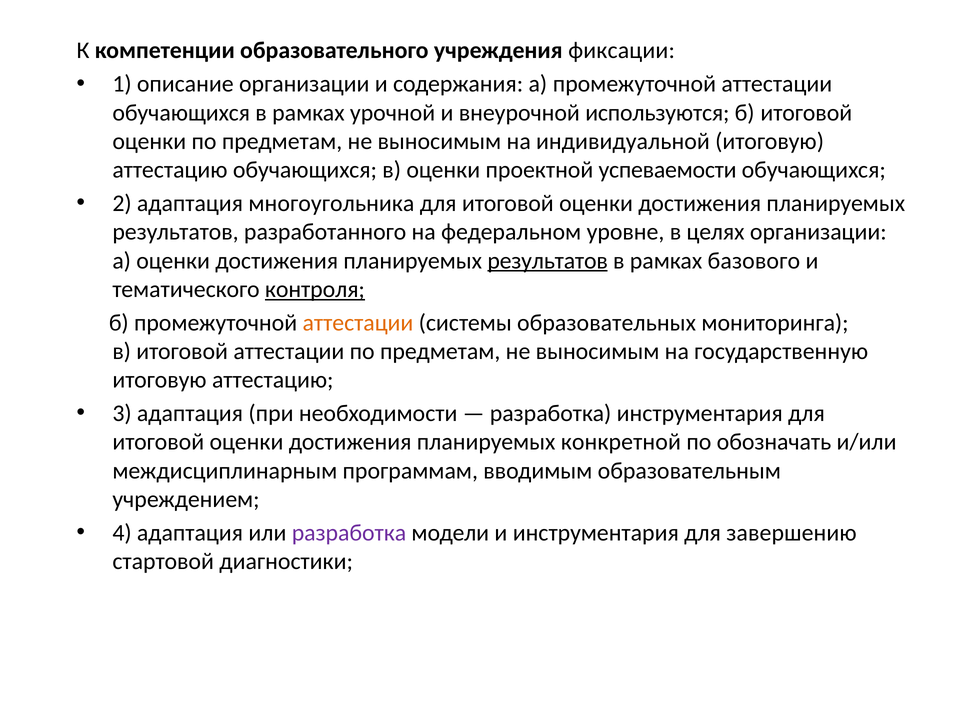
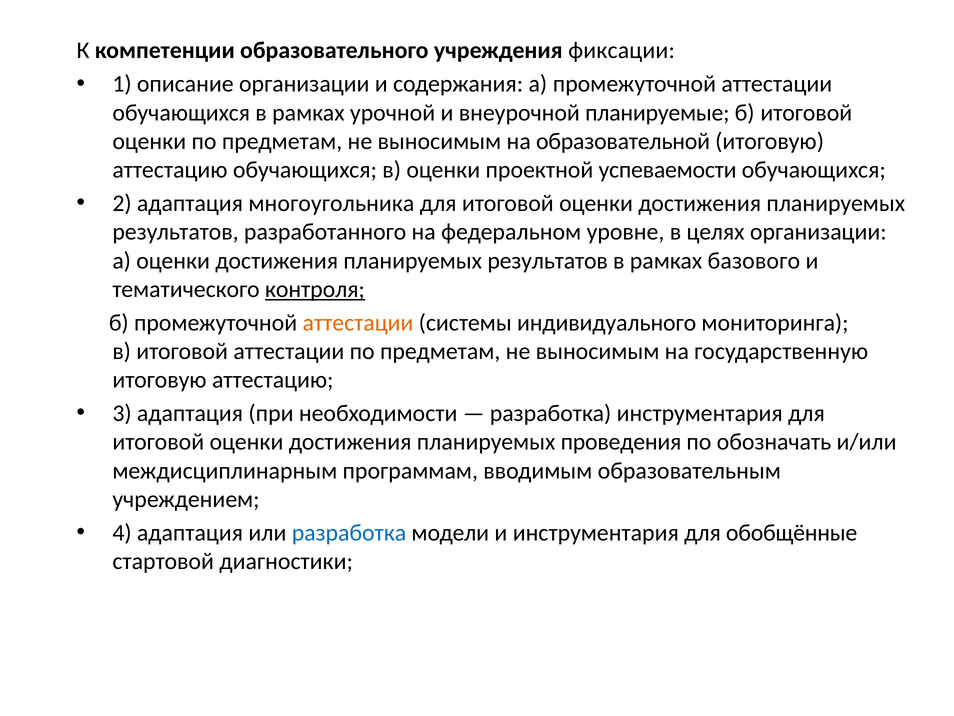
используются: используются -> планируемые (657, 113)
индивидуальной: индивидуальной -> образовательной (623, 141)
результатов underline: present -> none (548, 260)
образовательных: образовательных -> индивидуального (607, 322)
конкретной: конкретной -> проведения (621, 442)
разработка colour: purple -> blue (349, 532)
завершению: завершению -> обобщённые (792, 532)
